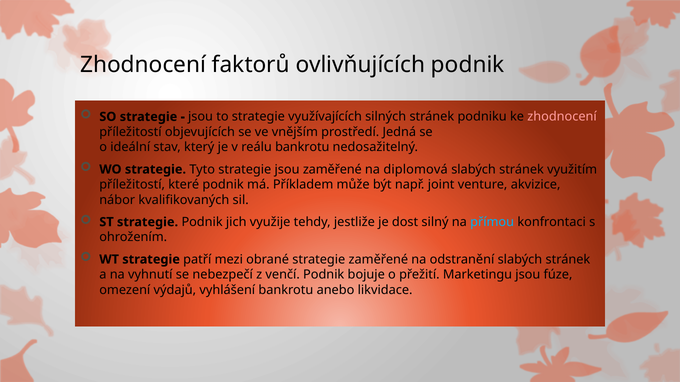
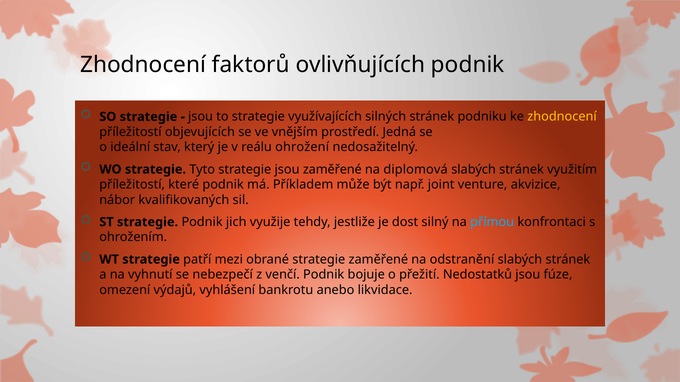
zhodnocení colour: pink -> yellow (562, 117)
reálu bankrotu: bankrotu -> ohrožení (302, 147)
Marketingu: Marketingu -> Nedostatků (478, 275)
